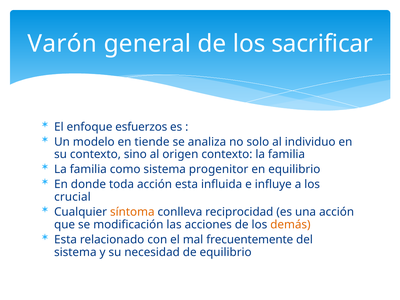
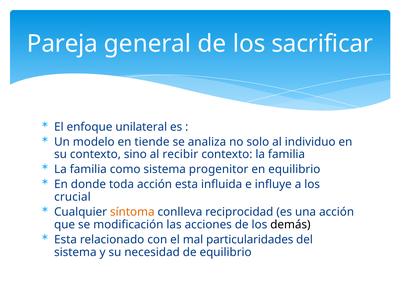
Varón: Varón -> Pareja (62, 44)
esfuerzos: esfuerzos -> unilateral (141, 127)
origen: origen -> recibir (180, 154)
demás colour: orange -> black (290, 225)
frecuentemente: frecuentemente -> particularidades (250, 240)
